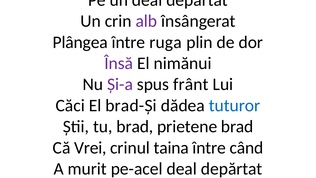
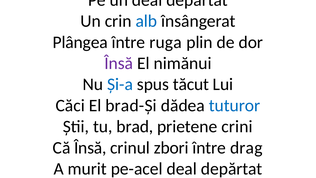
alb colour: purple -> blue (146, 21)
Și-a colour: purple -> blue (120, 84)
frânt: frânt -> tăcut (191, 84)
prietene brad: brad -> crini (237, 126)
Că Vrei: Vrei -> Însă (90, 148)
taina: taina -> zbori (171, 148)
când: când -> drag (246, 148)
